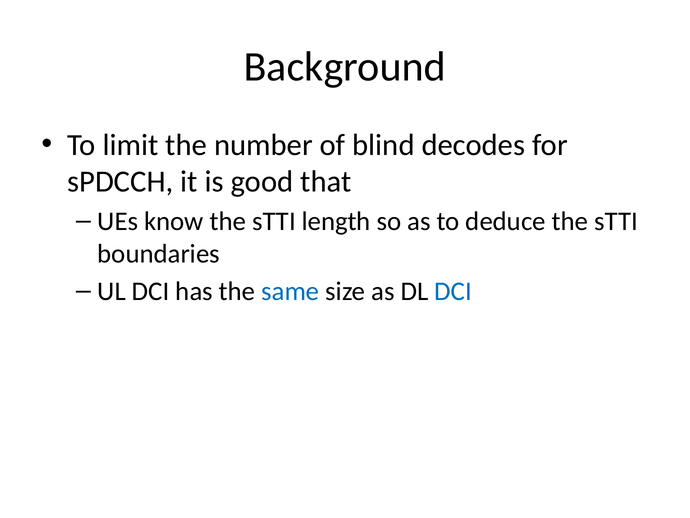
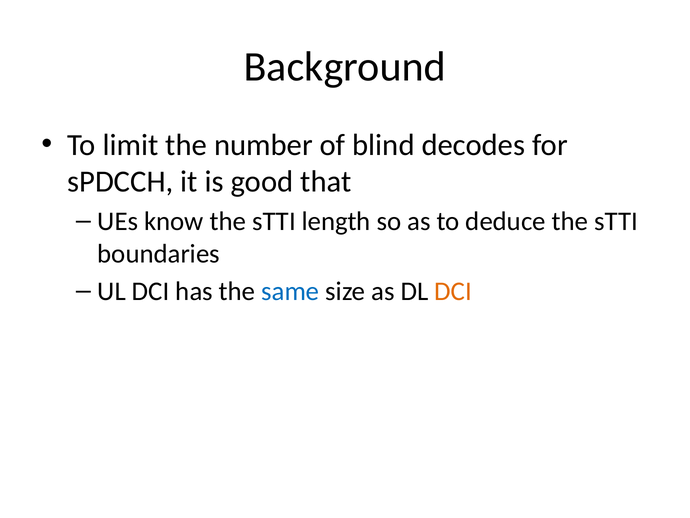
DCI colour: blue -> orange (453, 291)
